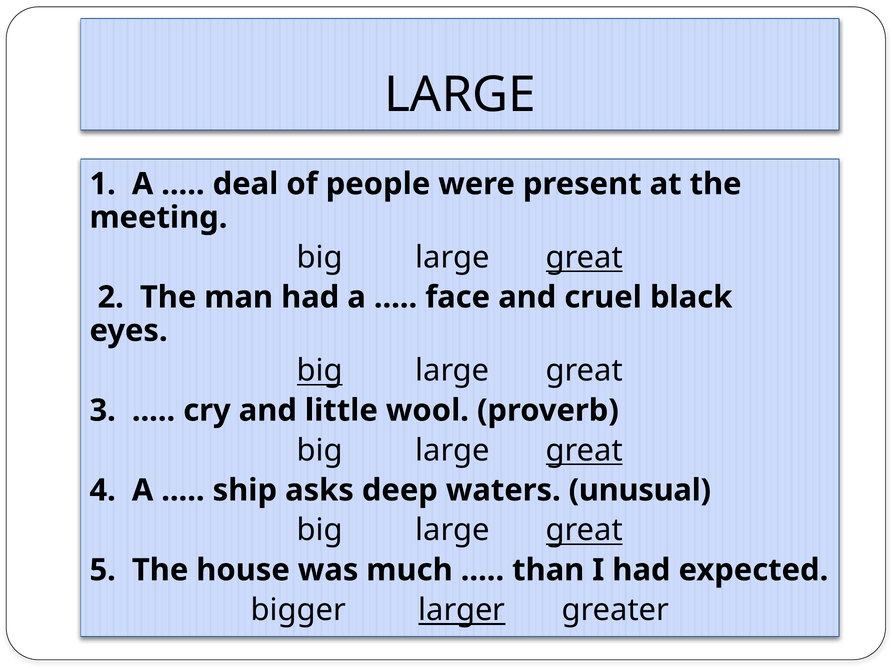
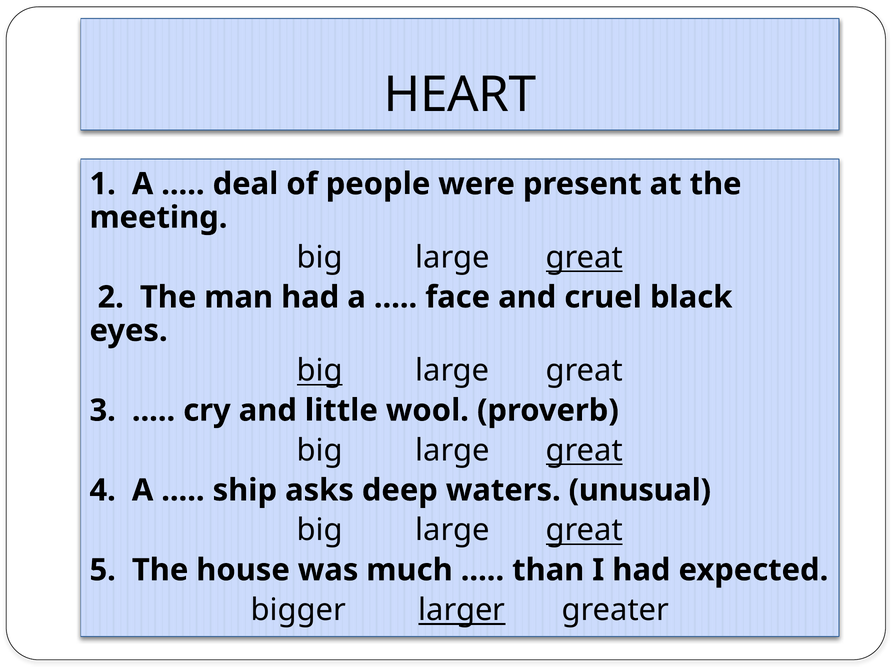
LARGE: LARGE -> HEART (460, 95)
